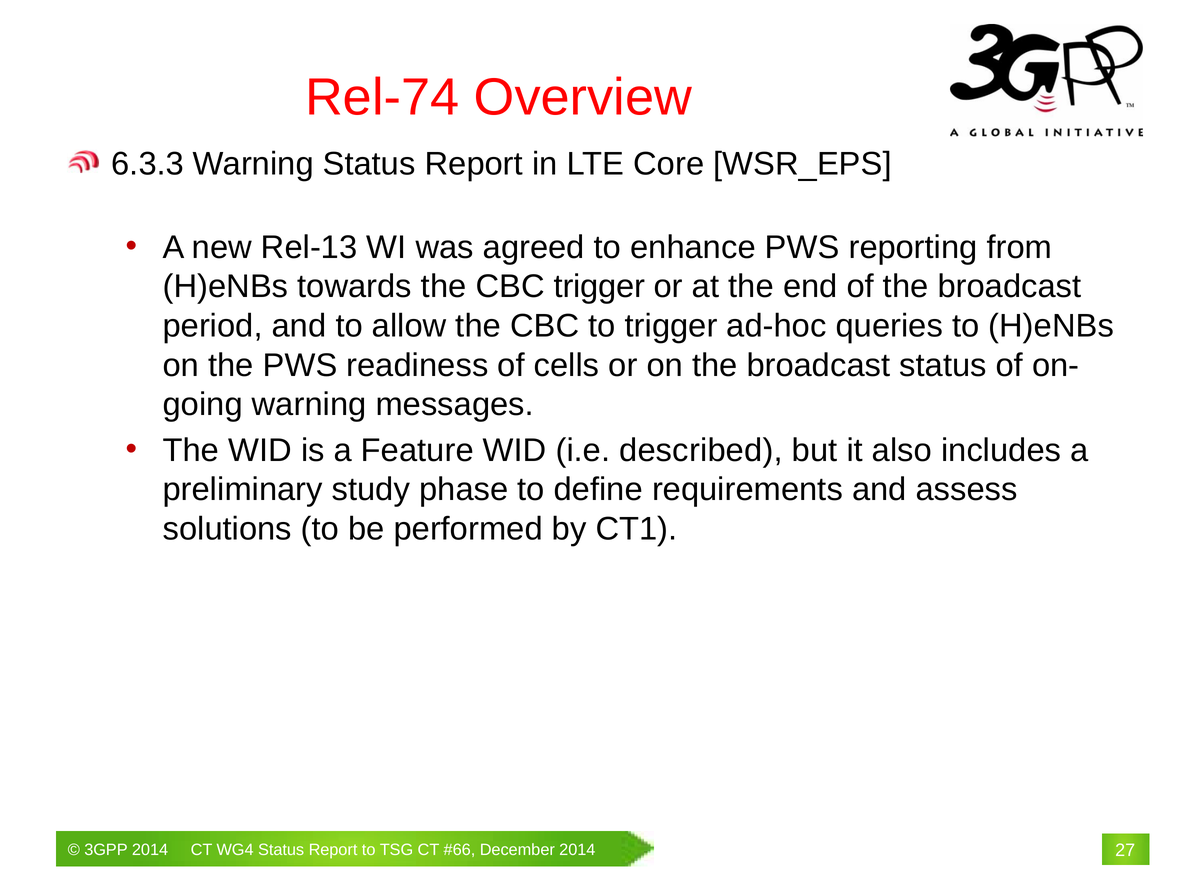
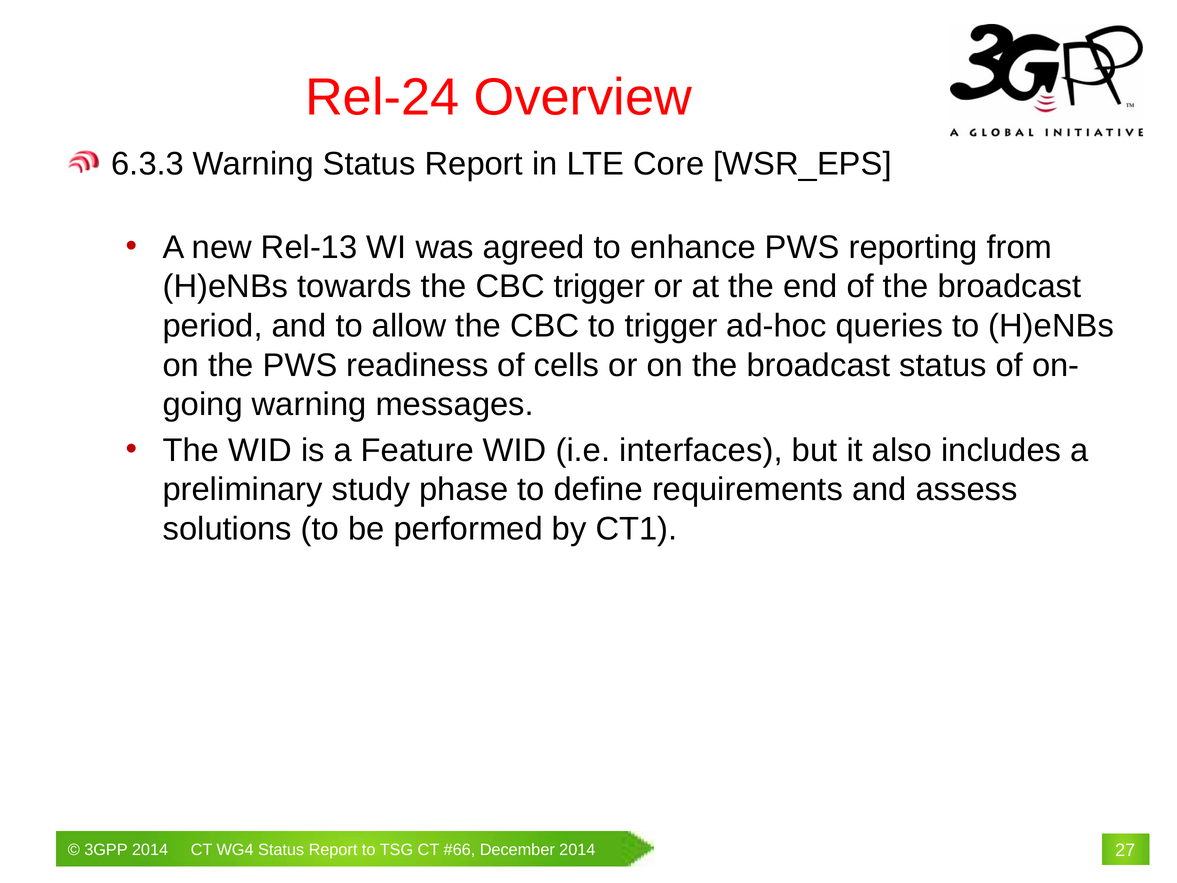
Rel-74: Rel-74 -> Rel-24 (382, 97)
described: described -> interfaces (701, 450)
